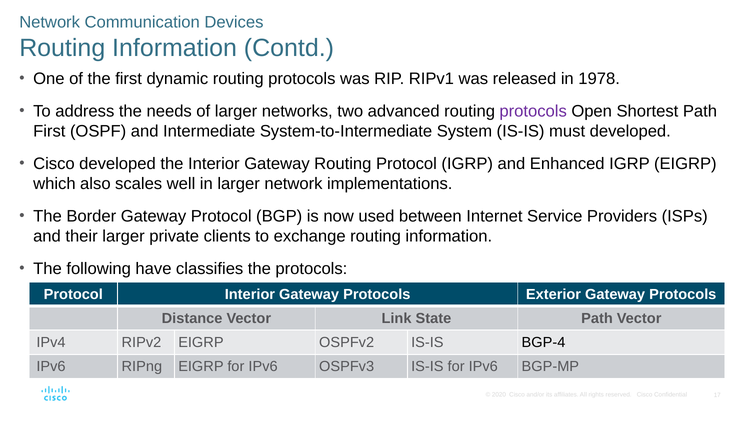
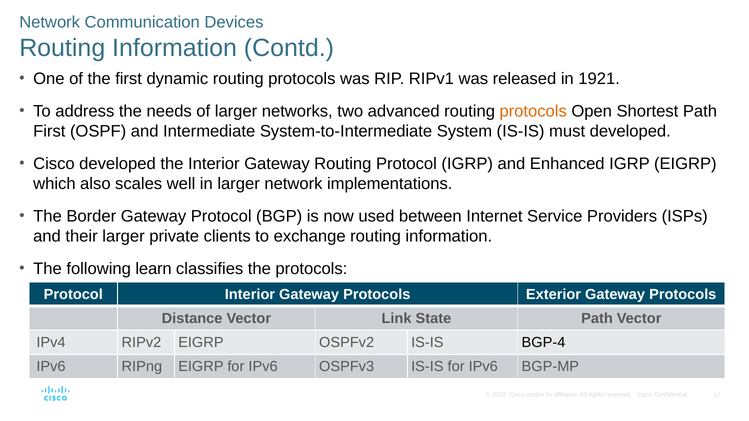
1978: 1978 -> 1921 (599, 79)
protocols colour: purple -> orange (533, 111)
have: have -> learn (154, 269)
